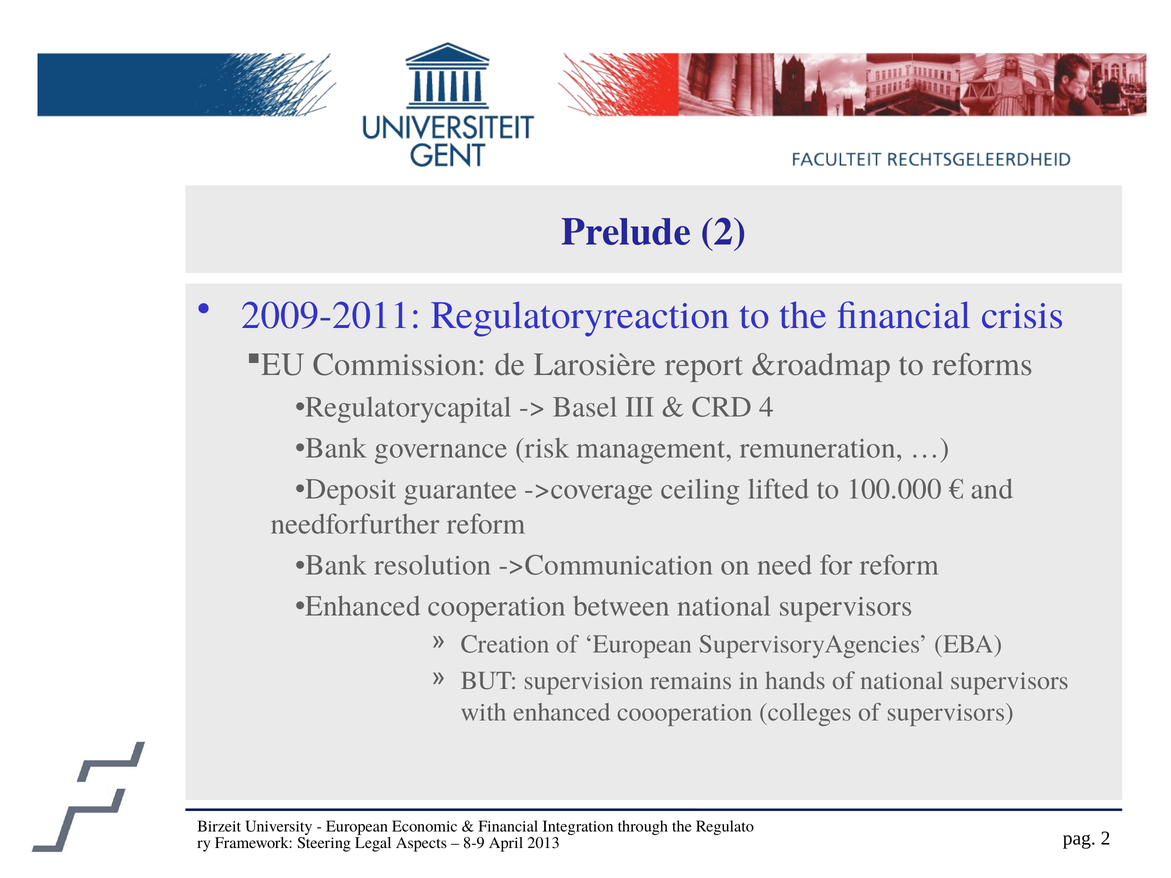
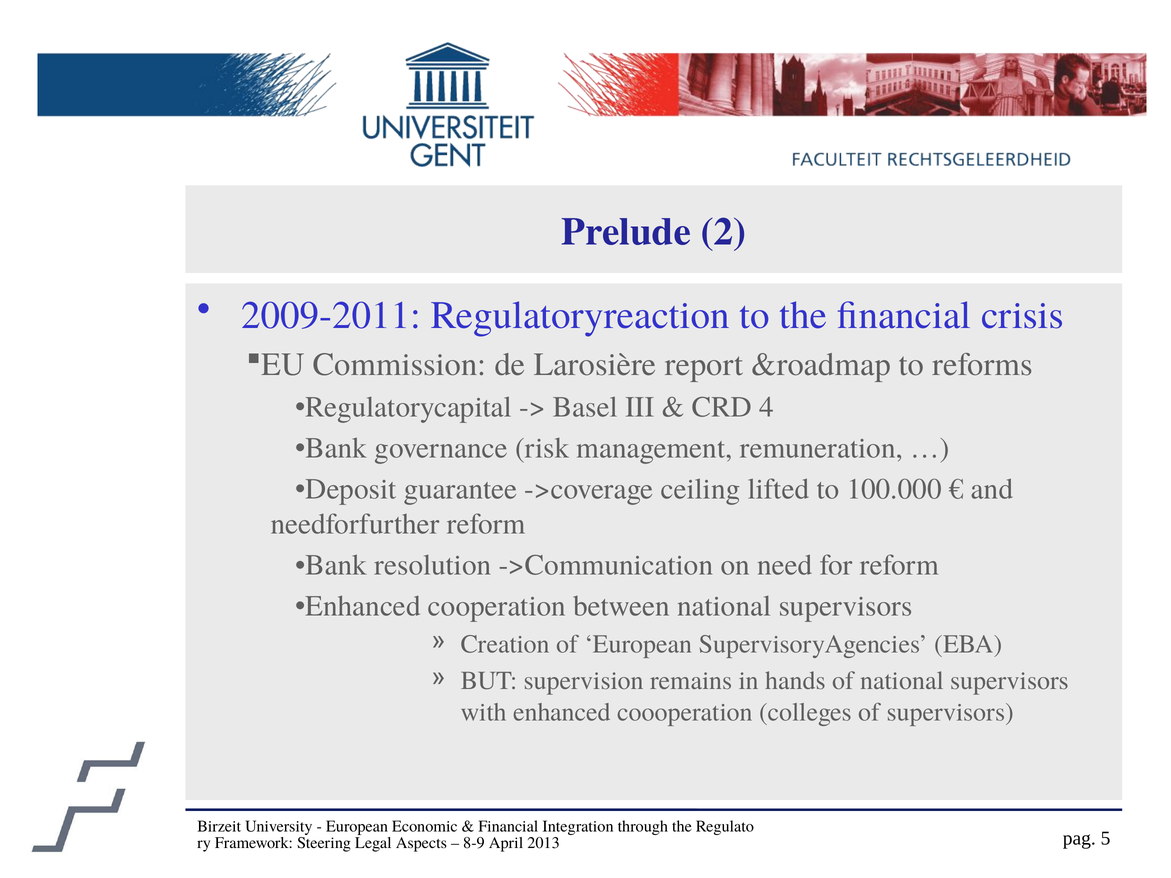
pag 2: 2 -> 5 (1106, 839)
